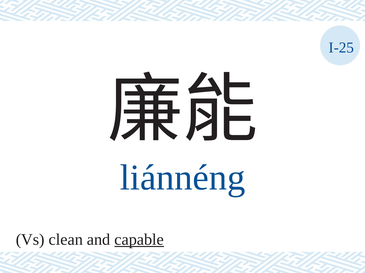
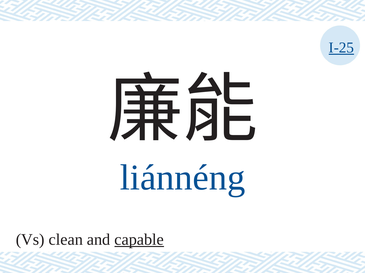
I-25 underline: none -> present (341, 48)
